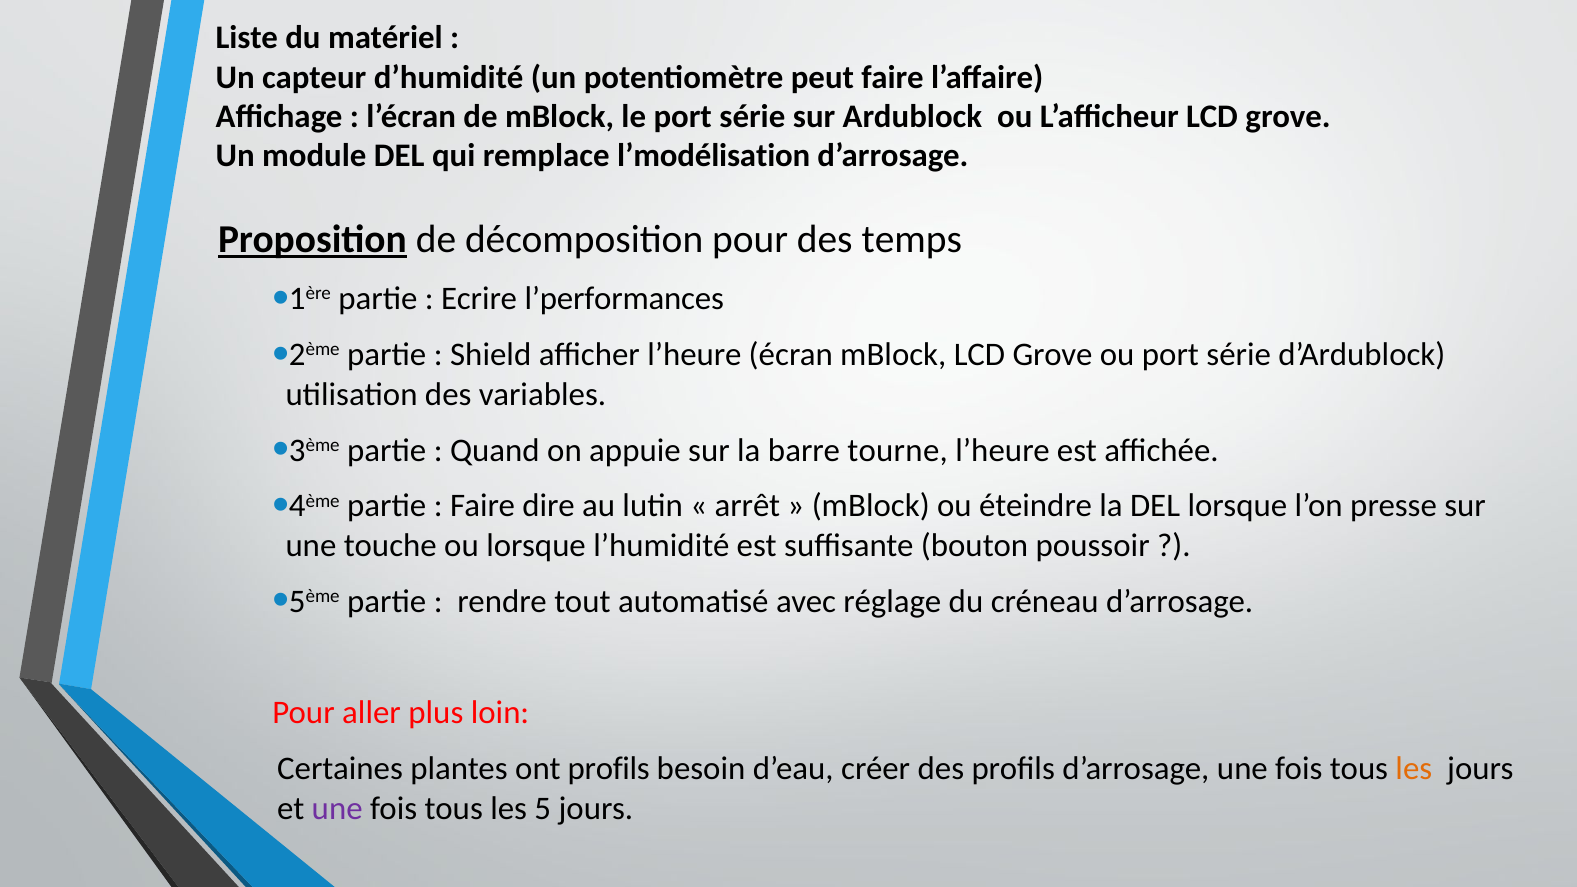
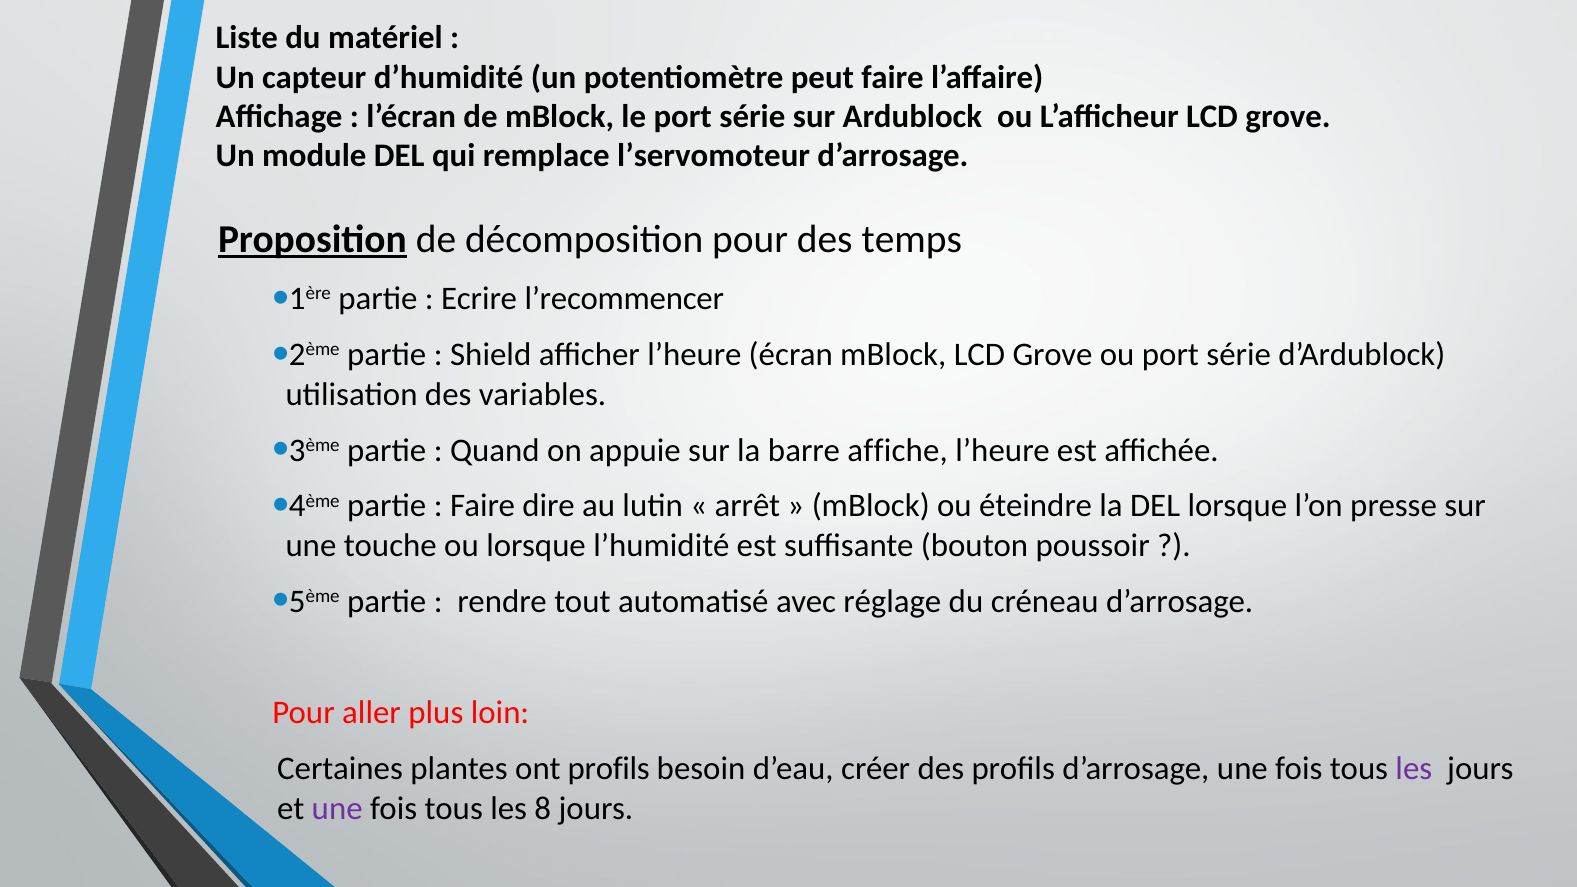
l’modélisation: l’modélisation -> l’servomoteur (714, 156)
l’performances: l’performances -> l’recommencer (624, 299)
tourne: tourne -> affiche (898, 450)
les colour: orange -> purple (1414, 769)
5: 5 -> 8 (543, 808)
